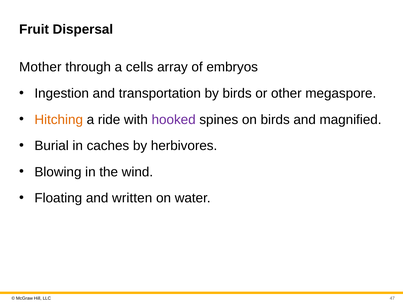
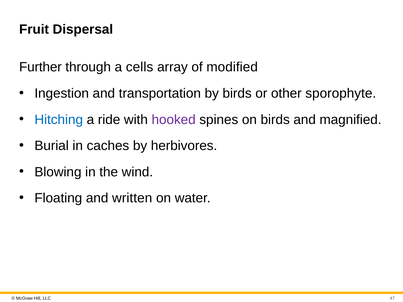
Mother: Mother -> Further (40, 67)
embryos: embryos -> modified (232, 67)
megaspore: megaspore -> sporophyte (341, 93)
Hitching colour: orange -> blue (59, 120)
